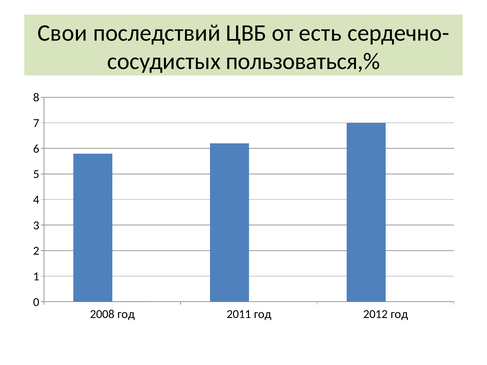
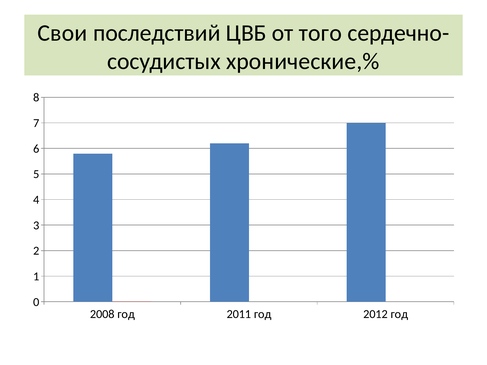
есть: есть -> того (320, 33)
пользоваться,%: пользоваться,% -> хронические,% (303, 61)
